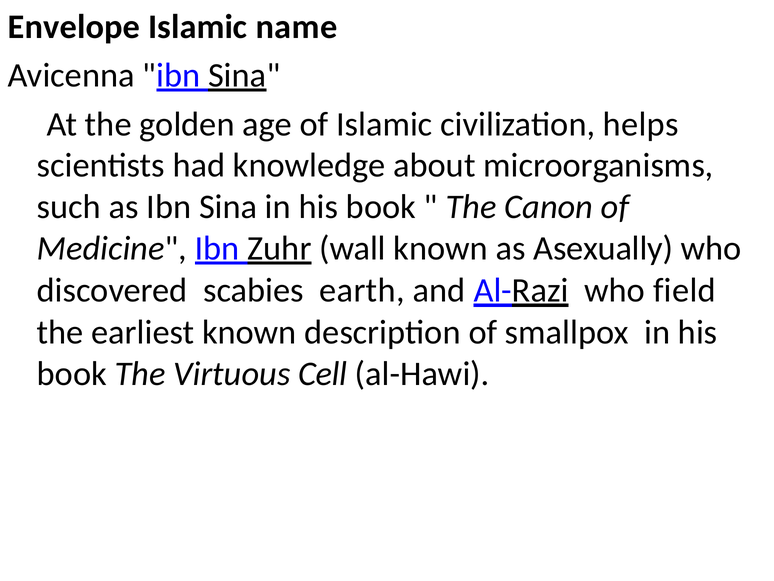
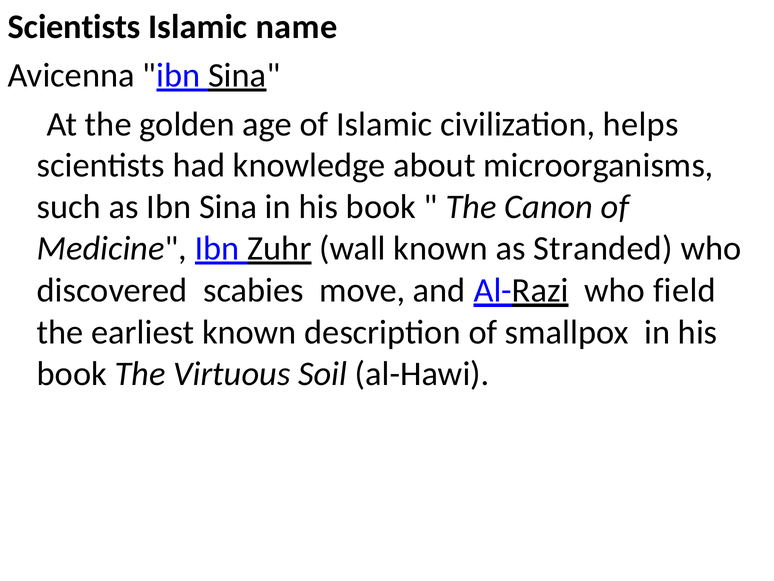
Envelope: Envelope -> Scientists (74, 27)
Asexually: Asexually -> Stranded (603, 248)
earth: earth -> move (362, 290)
Cell: Cell -> Soil (323, 373)
